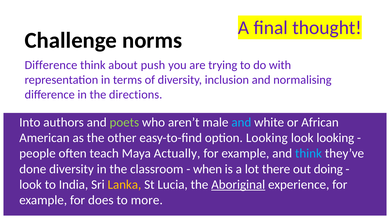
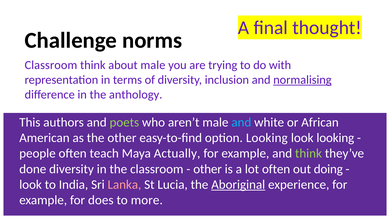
Difference: Difference -> Classroom (51, 65)
about push: push -> male (153, 65)
normalising underline: none -> present (302, 80)
directions: directions -> anthology (136, 95)
Into: Into -> This (30, 122)
think colour: light blue -> light green (309, 154)
when: when -> other (208, 169)
lot there: there -> often (276, 169)
Lanka colour: yellow -> pink (124, 185)
